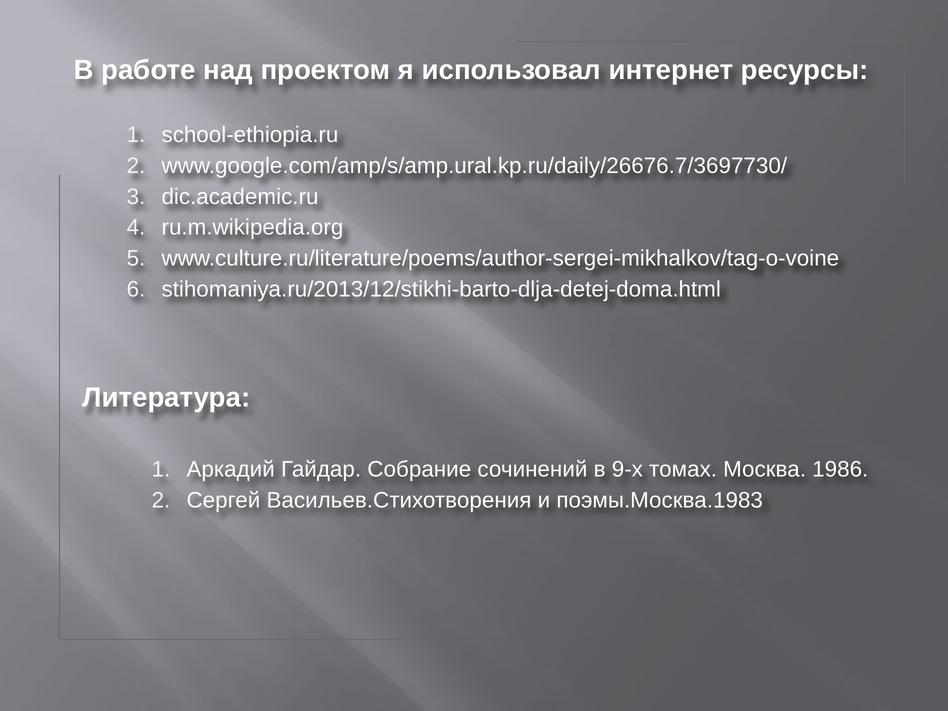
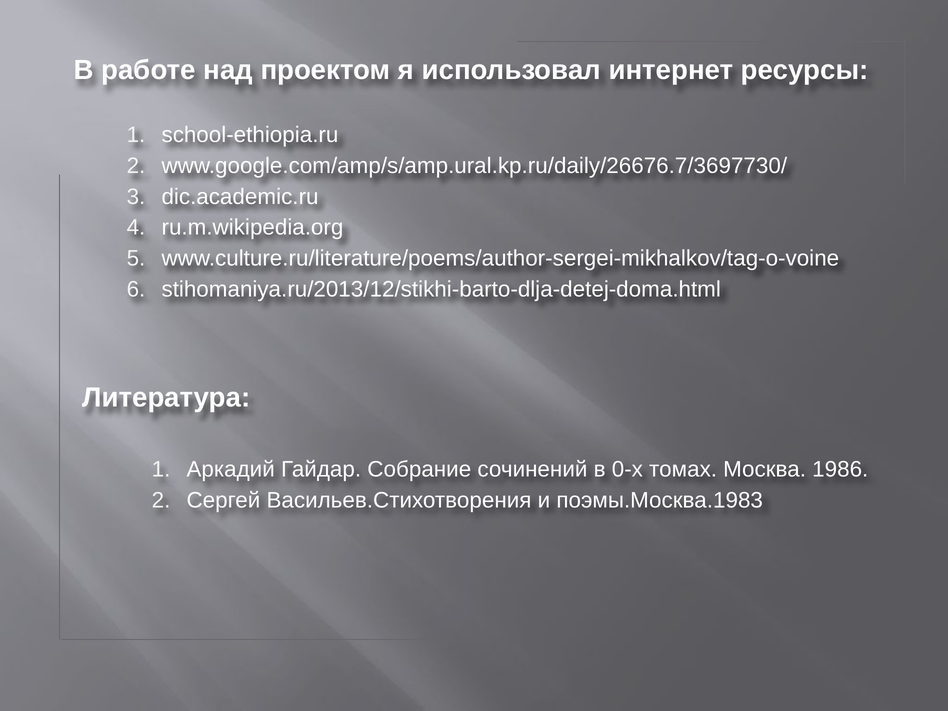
9-х: 9-х -> 0-х (627, 469)
